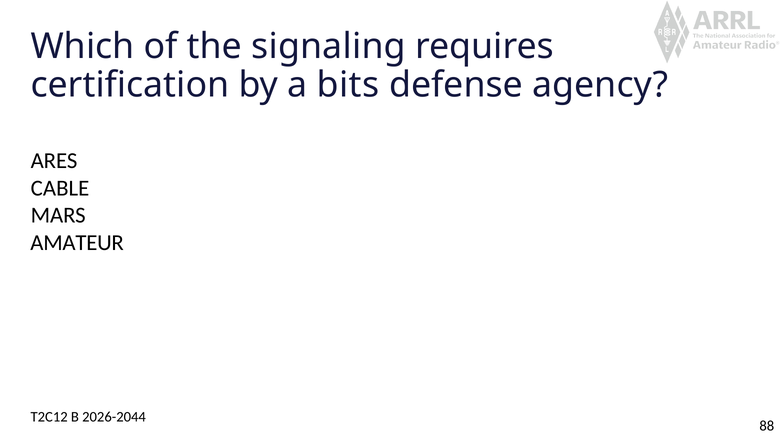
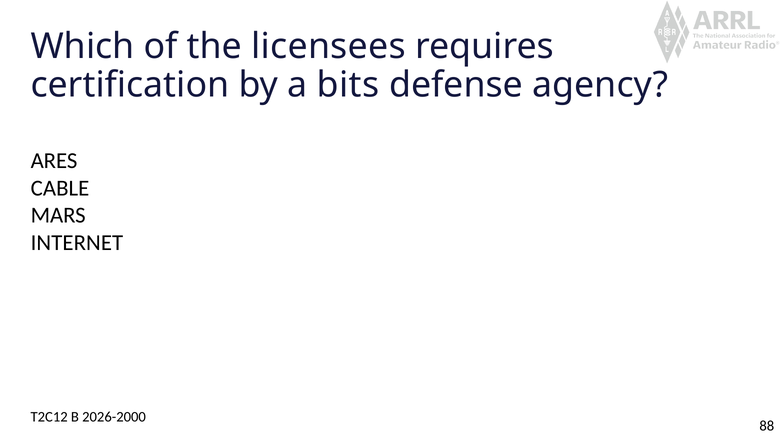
signaling: signaling -> licensees (329, 46)
AMATEUR: AMATEUR -> INTERNET (77, 243)
2026-2044: 2026-2044 -> 2026-2000 (114, 417)
